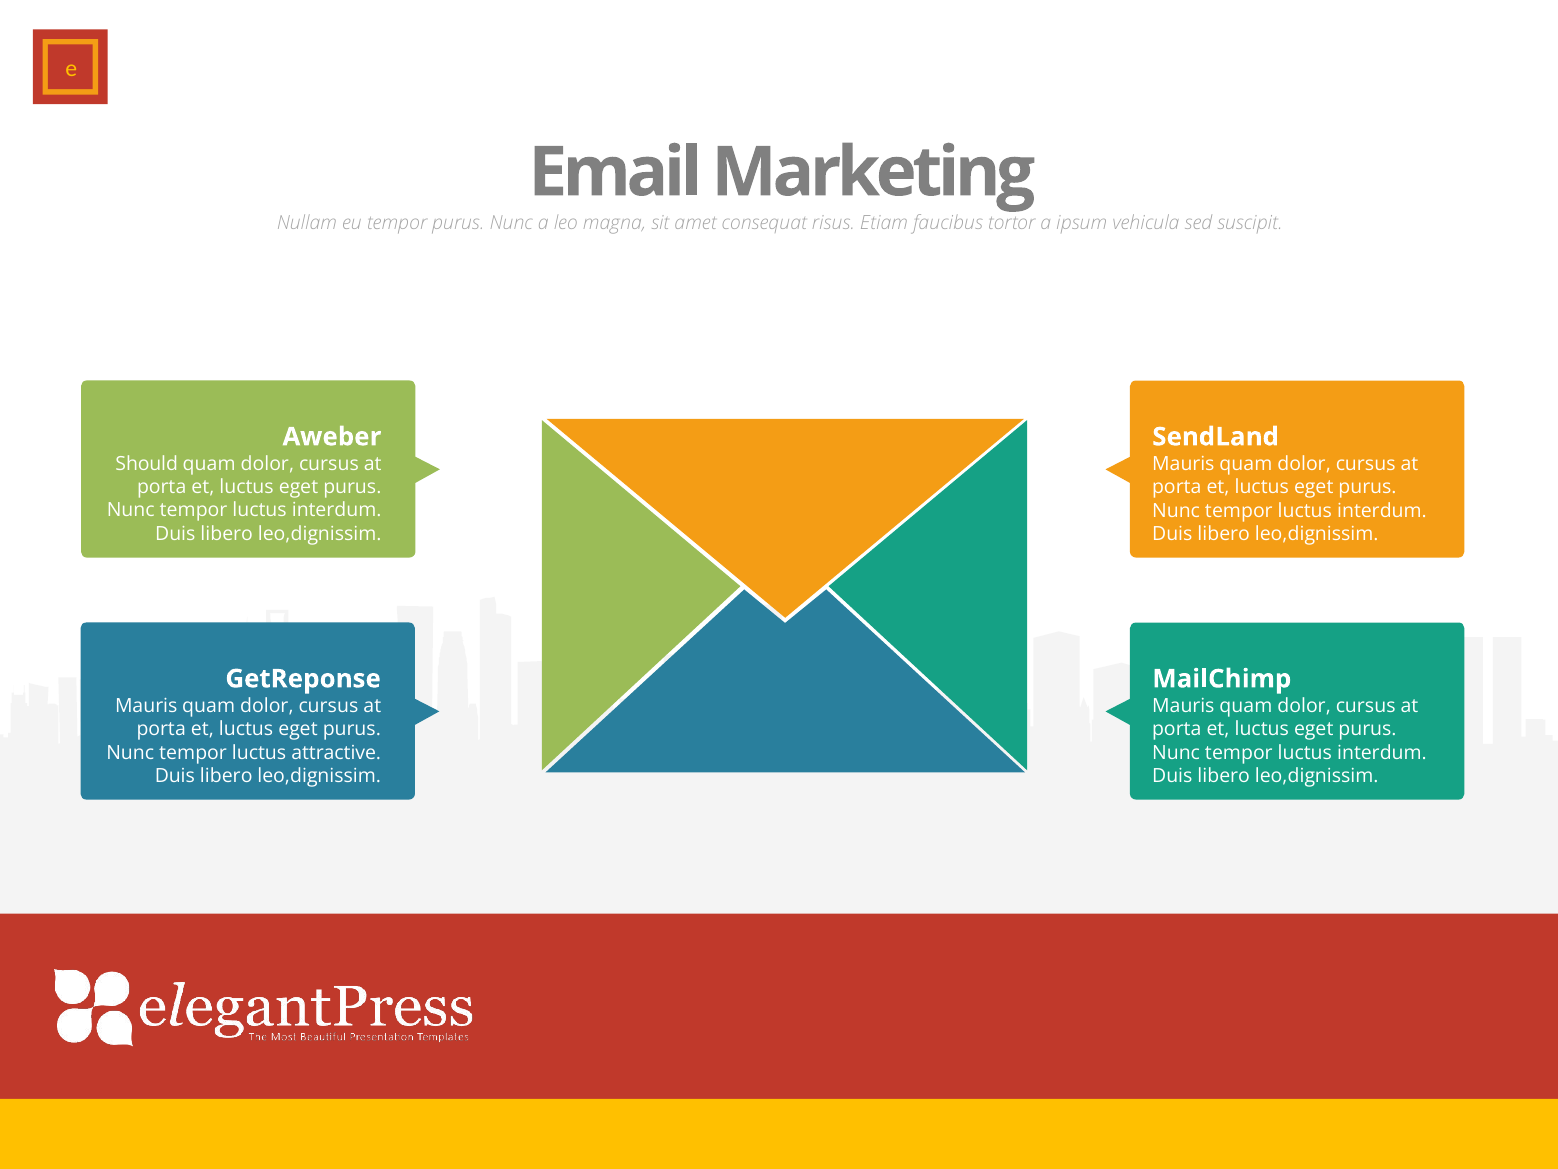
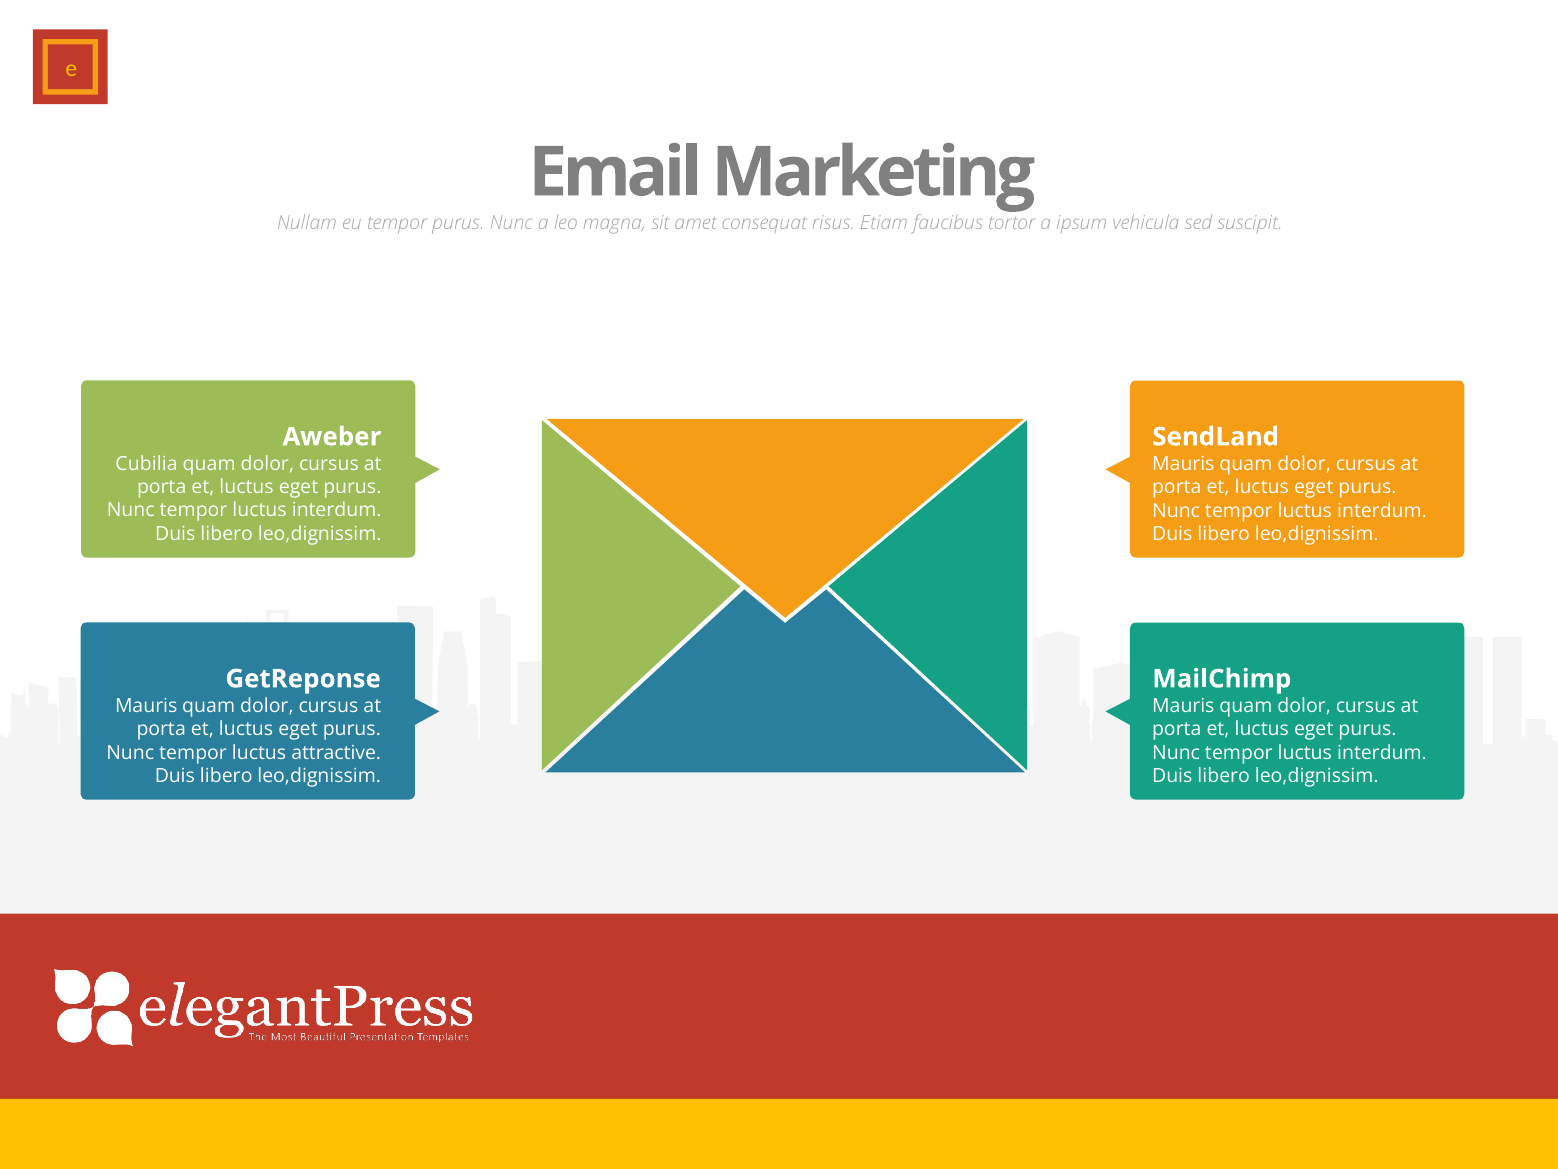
Should: Should -> Cubilia (147, 463)
